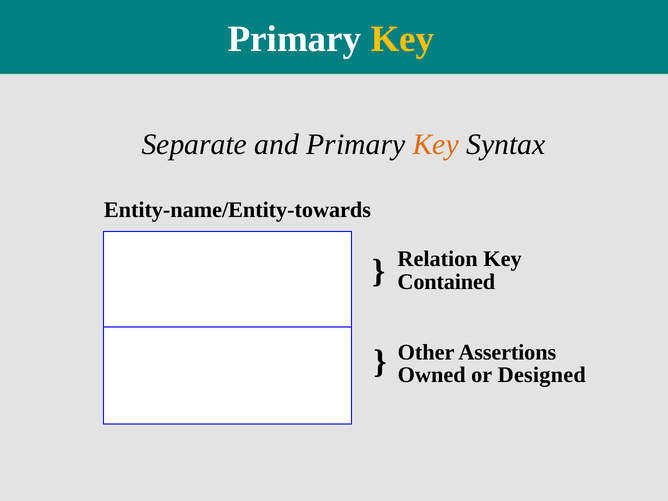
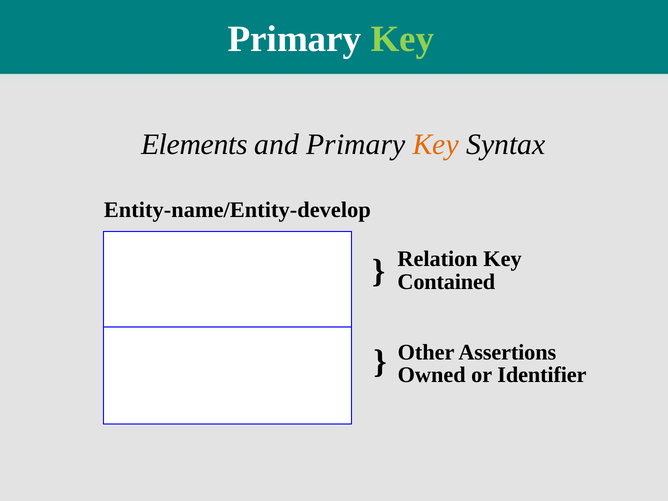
Key colour: yellow -> light green (403, 39)
Separate: Separate -> Elements (194, 144)
Entity-name/Entity-towards: Entity-name/Entity-towards -> Entity-name/Entity-develop (237, 210)
Designed: Designed -> Identifier (542, 375)
